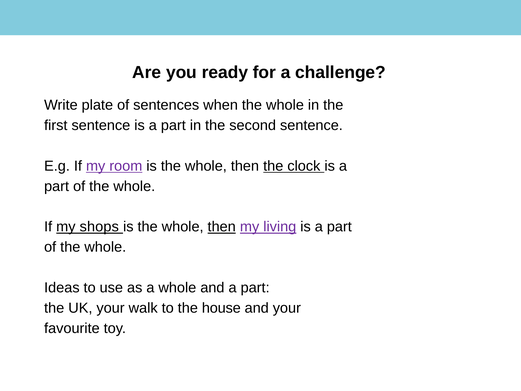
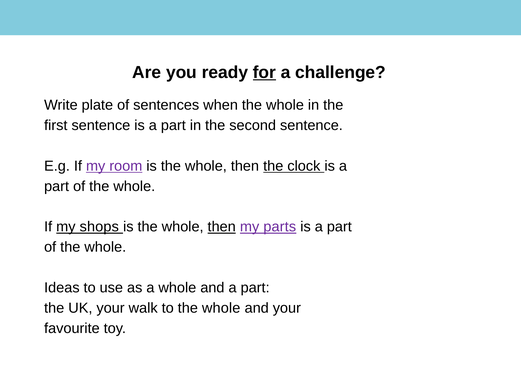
for underline: none -> present (264, 72)
living: living -> parts (280, 227)
to the house: house -> whole (221, 308)
